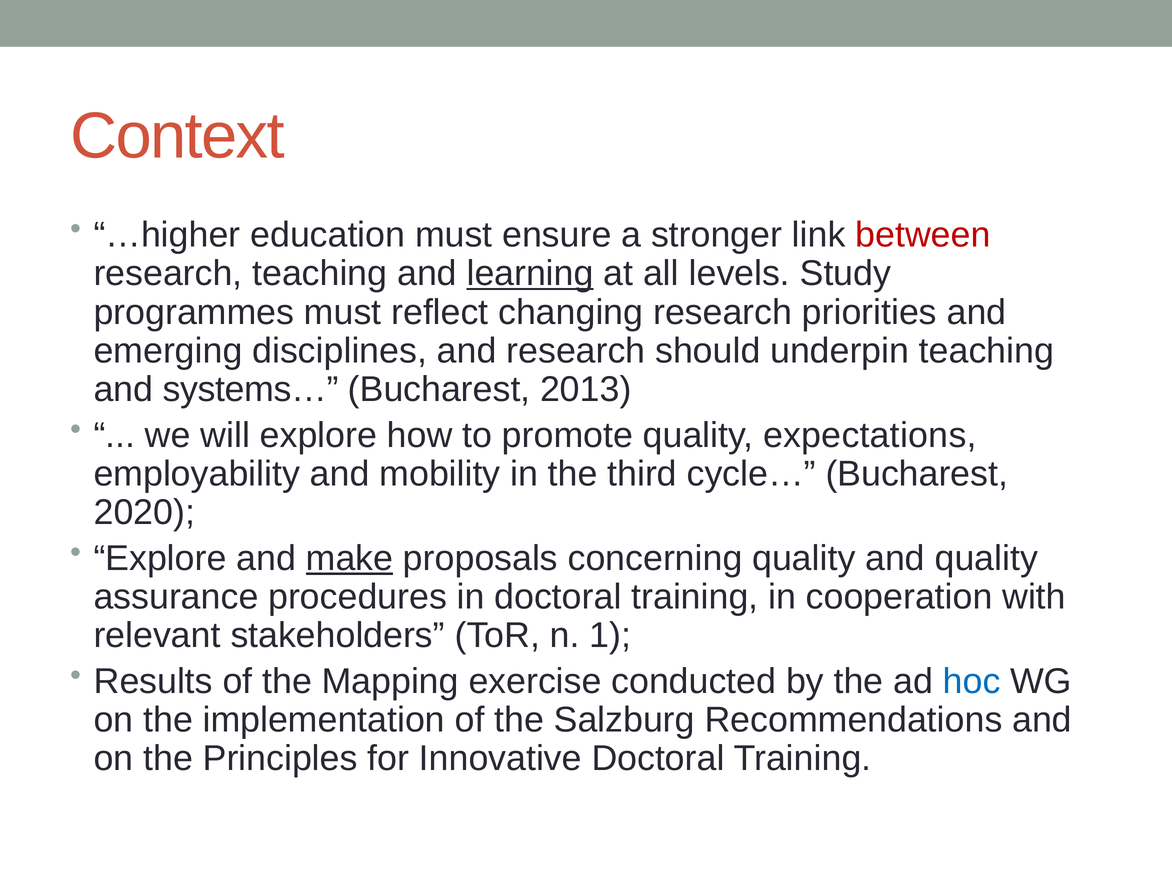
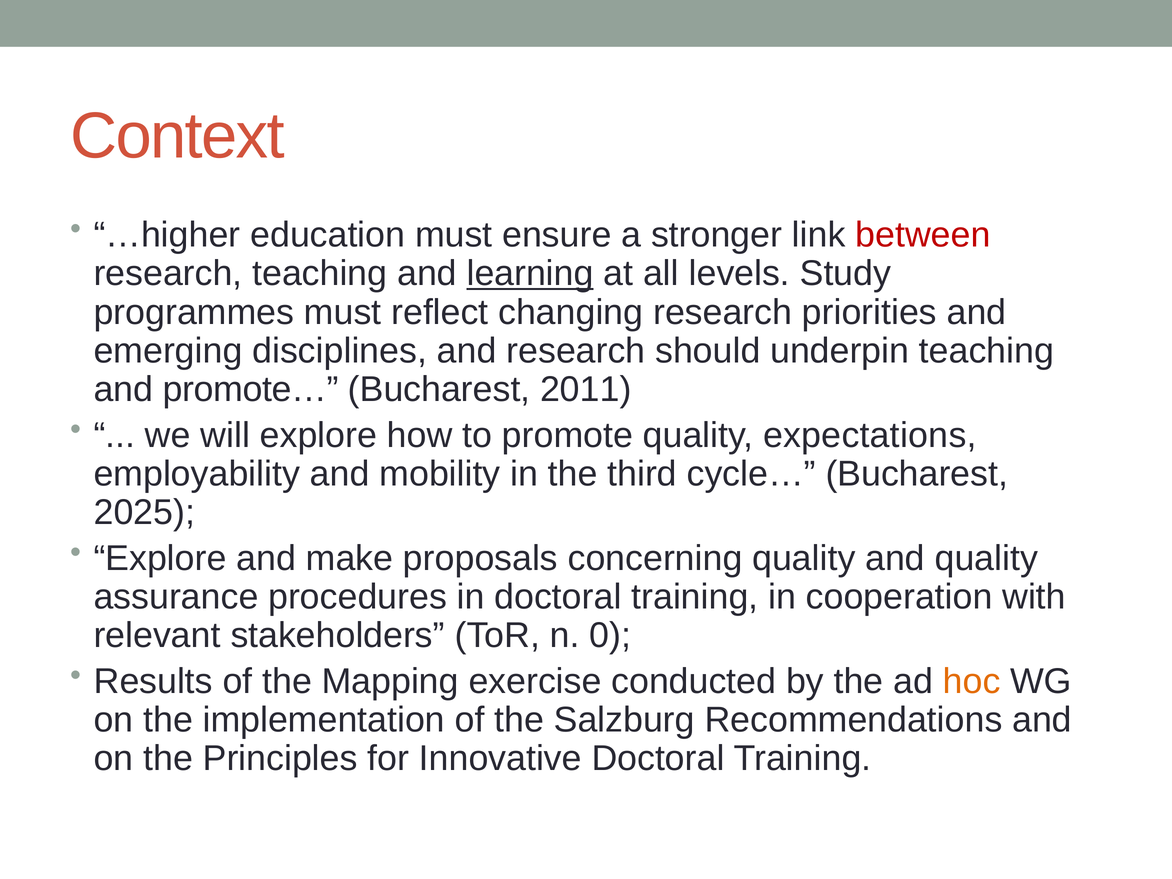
systems…: systems… -> promote… (251, 390)
2013: 2013 -> 2011 (586, 390)
2020: 2020 -> 2025 (144, 513)
make underline: present -> none (350, 558)
1: 1 -> 0 (610, 636)
hoc colour: blue -> orange (972, 681)
